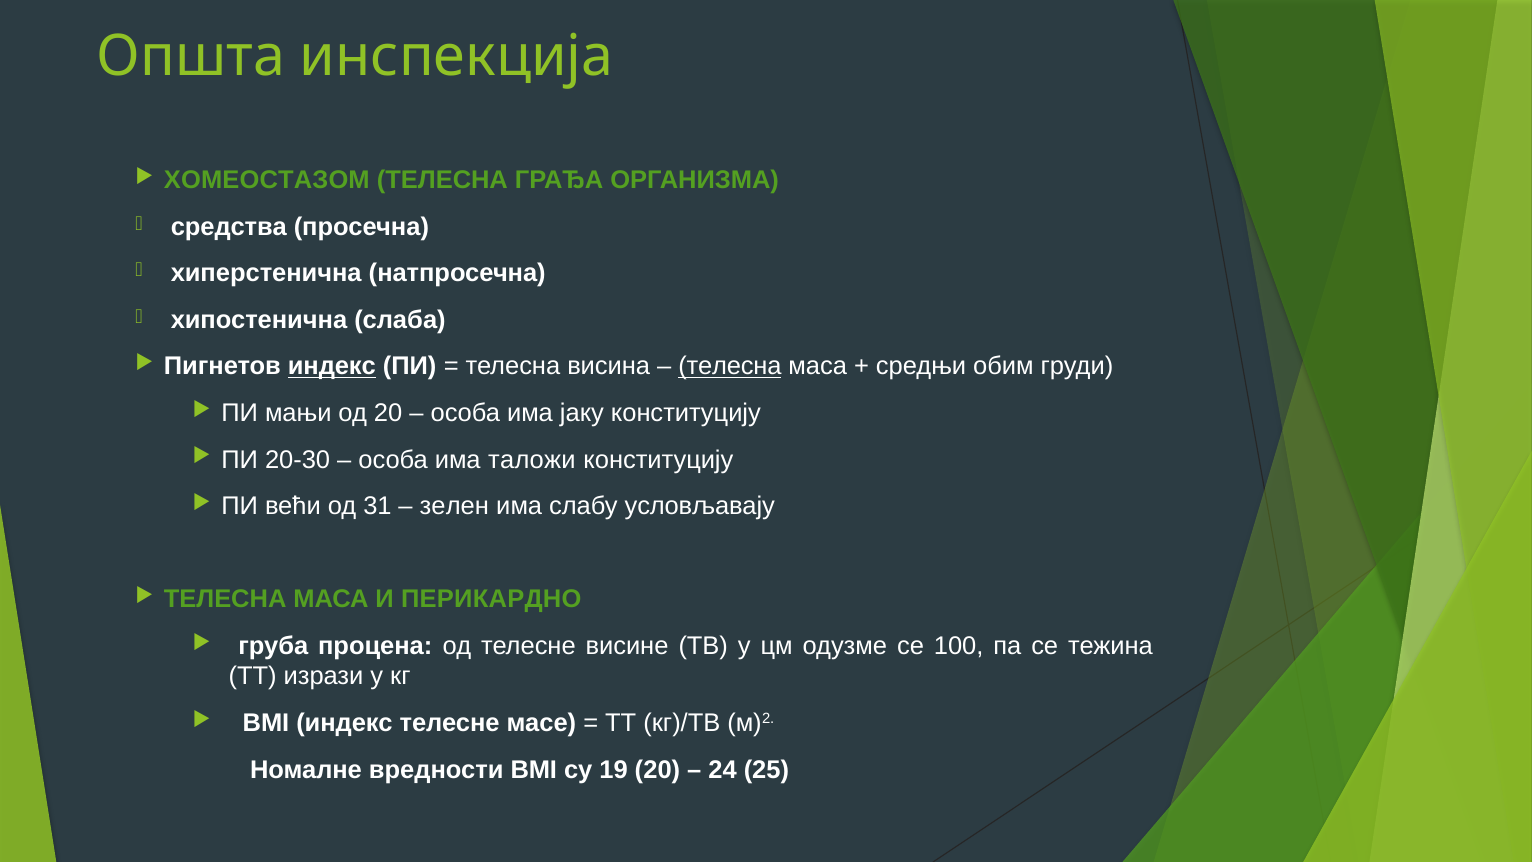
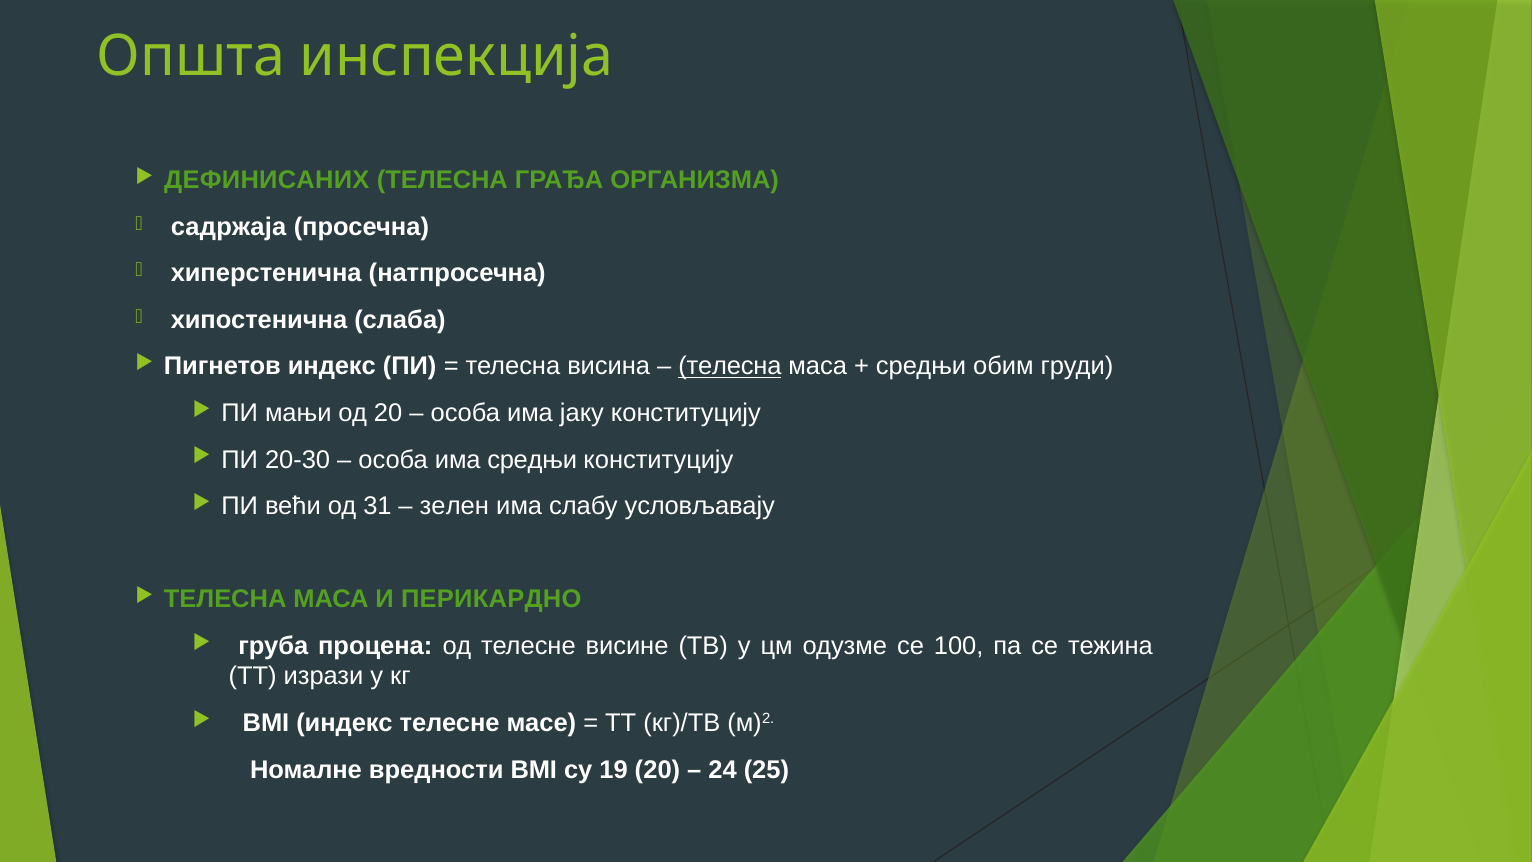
ХОМЕОСТАЗОМ: ХОМЕОСТАЗОМ -> ДЕФИНИСАНИХ (267, 180)
средства: средства -> садржаја (229, 227)
индекс underline: present -> none (332, 366)
има таложи: таложи -> средњи (532, 460)
